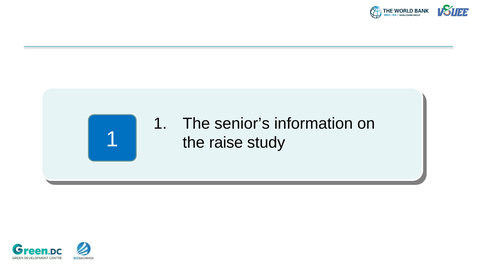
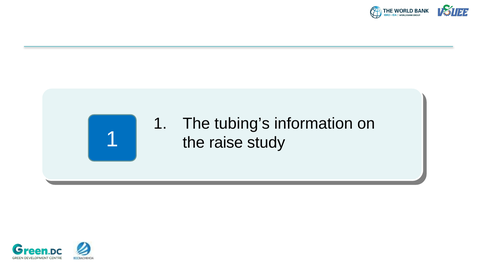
senior’s: senior’s -> tubing’s (242, 124)
